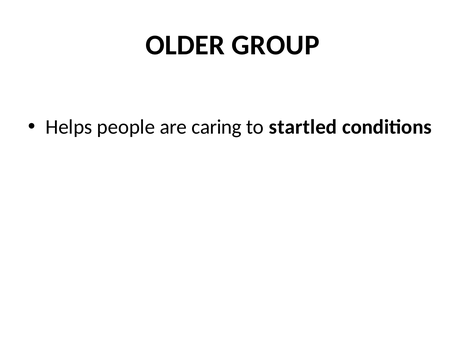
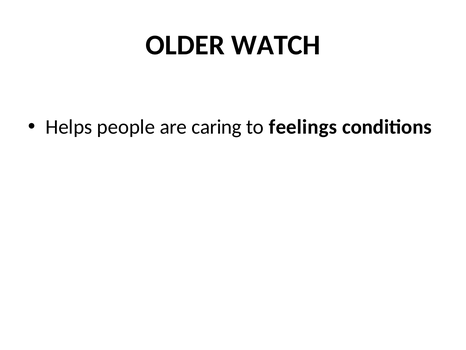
GROUP: GROUP -> WATCH (276, 45)
startled: startled -> feelings (303, 127)
